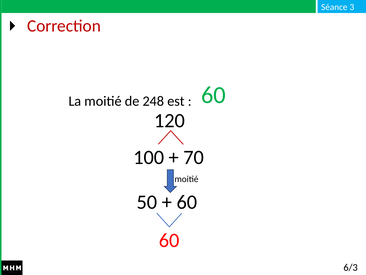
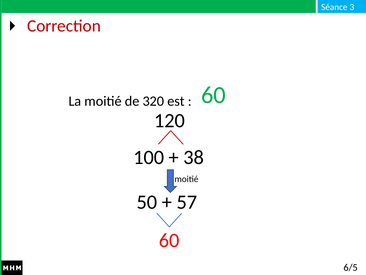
248: 248 -> 320 (153, 101)
70: 70 -> 38 (194, 157)
60: 60 -> 57 (187, 202)
6/3: 6/3 -> 6/5 (351, 267)
